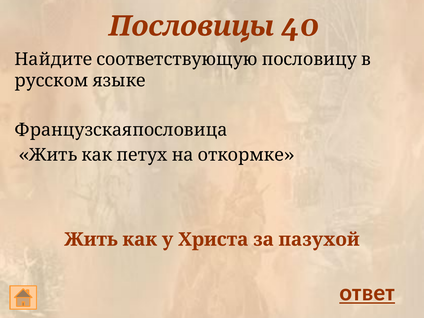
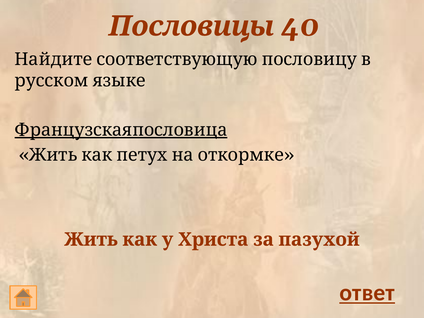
Французскаяпословица underline: none -> present (121, 130)
